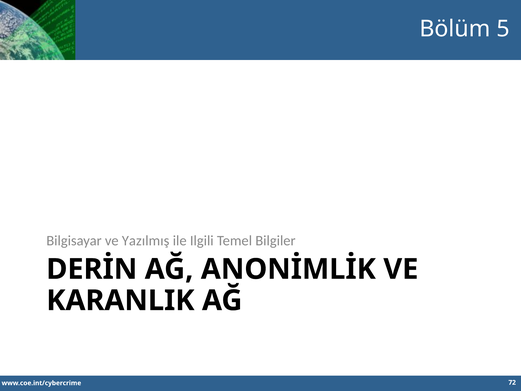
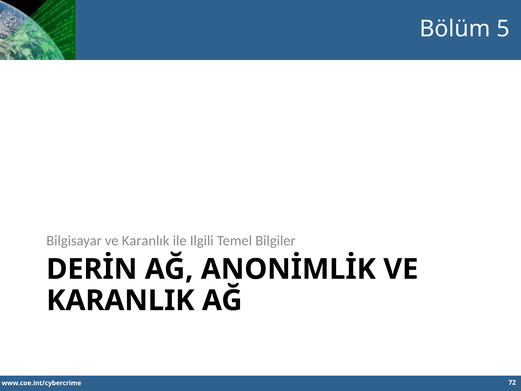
Yazılmış: Yazılmış -> Karanlık (146, 241)
